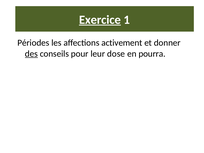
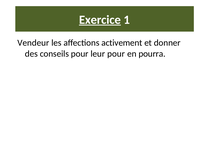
Périodes: Périodes -> Vendeur (33, 43)
des underline: present -> none (31, 54)
leur dose: dose -> pour (116, 54)
